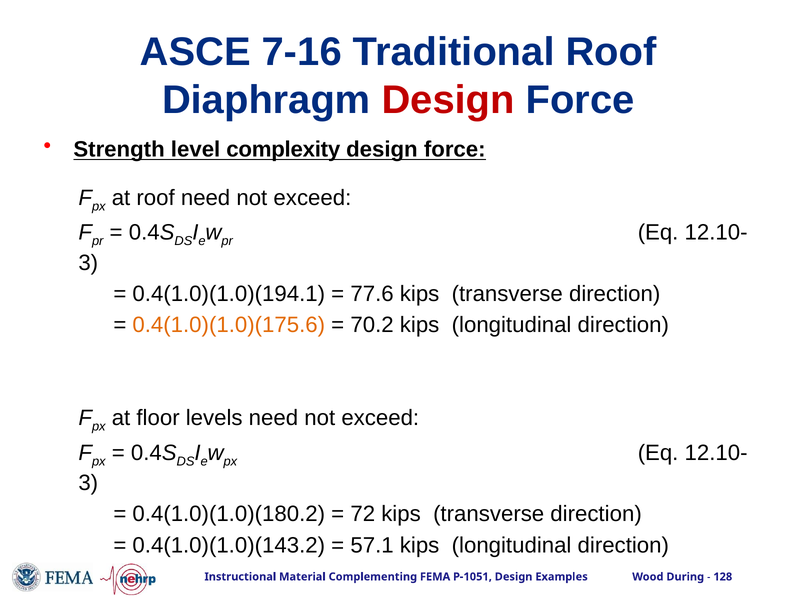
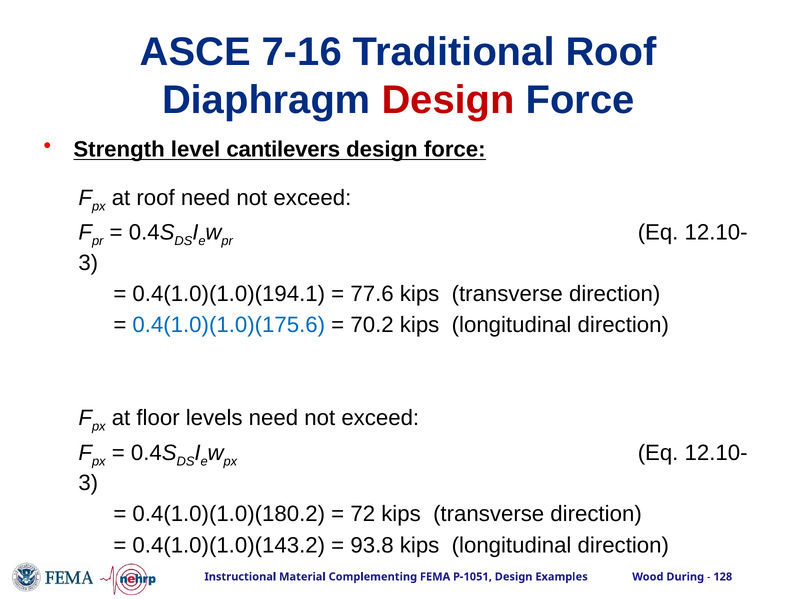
complexity: complexity -> cantilevers (283, 150)
0.4(1.0)(1.0)(175.6 colour: orange -> blue (229, 325)
57.1: 57.1 -> 93.8 (372, 545)
